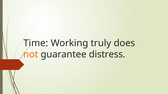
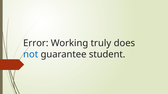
Time: Time -> Error (36, 43)
not colour: orange -> blue (31, 55)
distress: distress -> student (107, 55)
